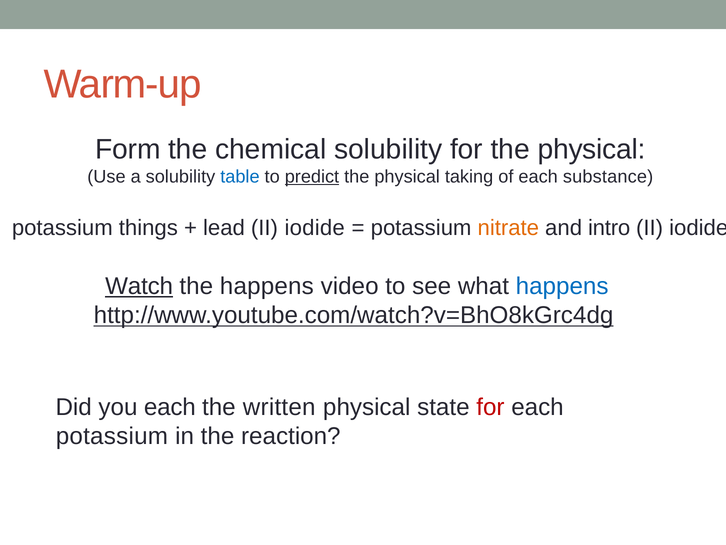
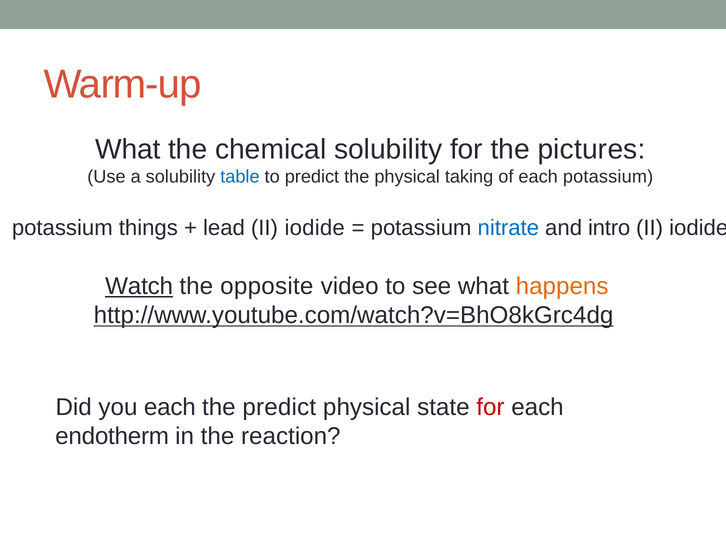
Form: Form -> What (128, 150)
for the physical: physical -> pictures (592, 150)
predict underline: present -> none (312, 177)
each substance: substance -> potassium (608, 177)
nitrate colour: orange -> blue (508, 228)
the happens: happens -> opposite (267, 286)
happens colour: blue -> orange (562, 286)
the written: written -> predict (279, 407)
potassium: potassium -> endotherm (112, 436)
